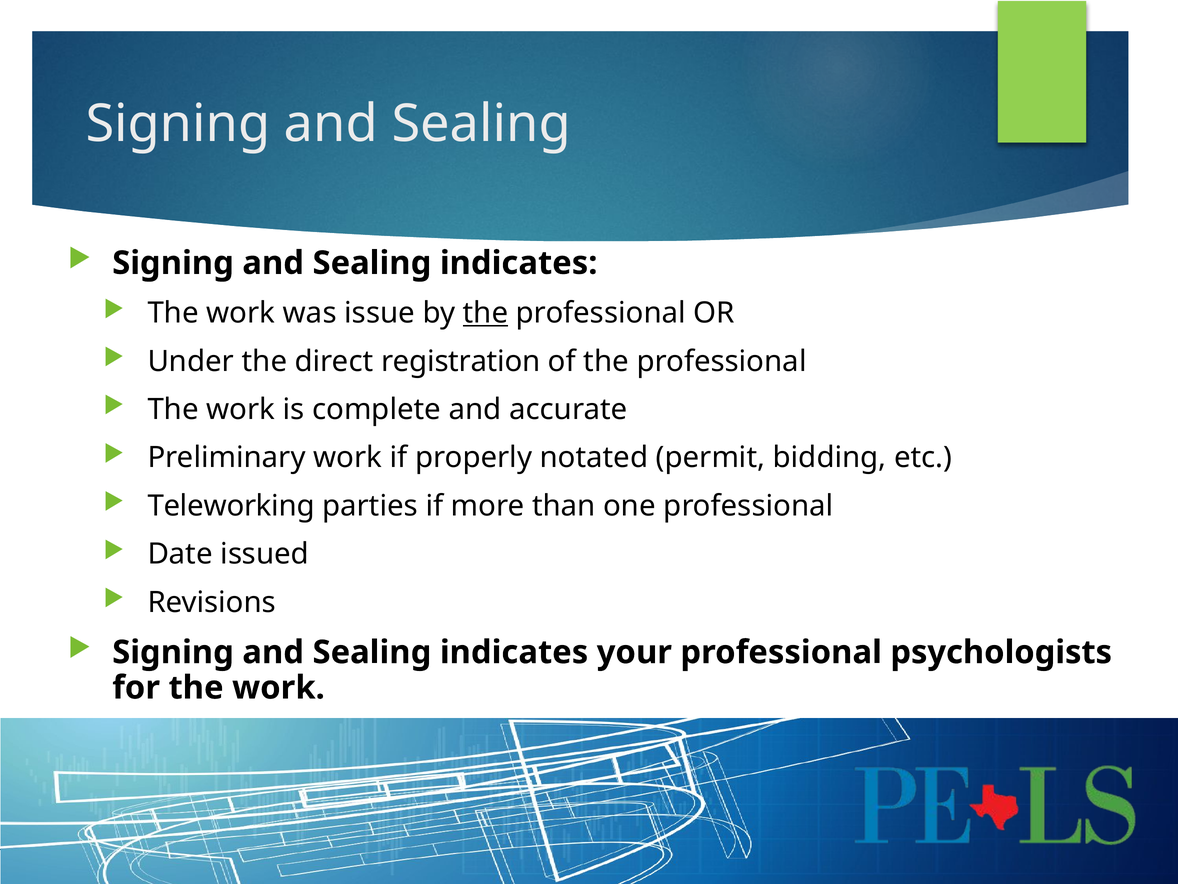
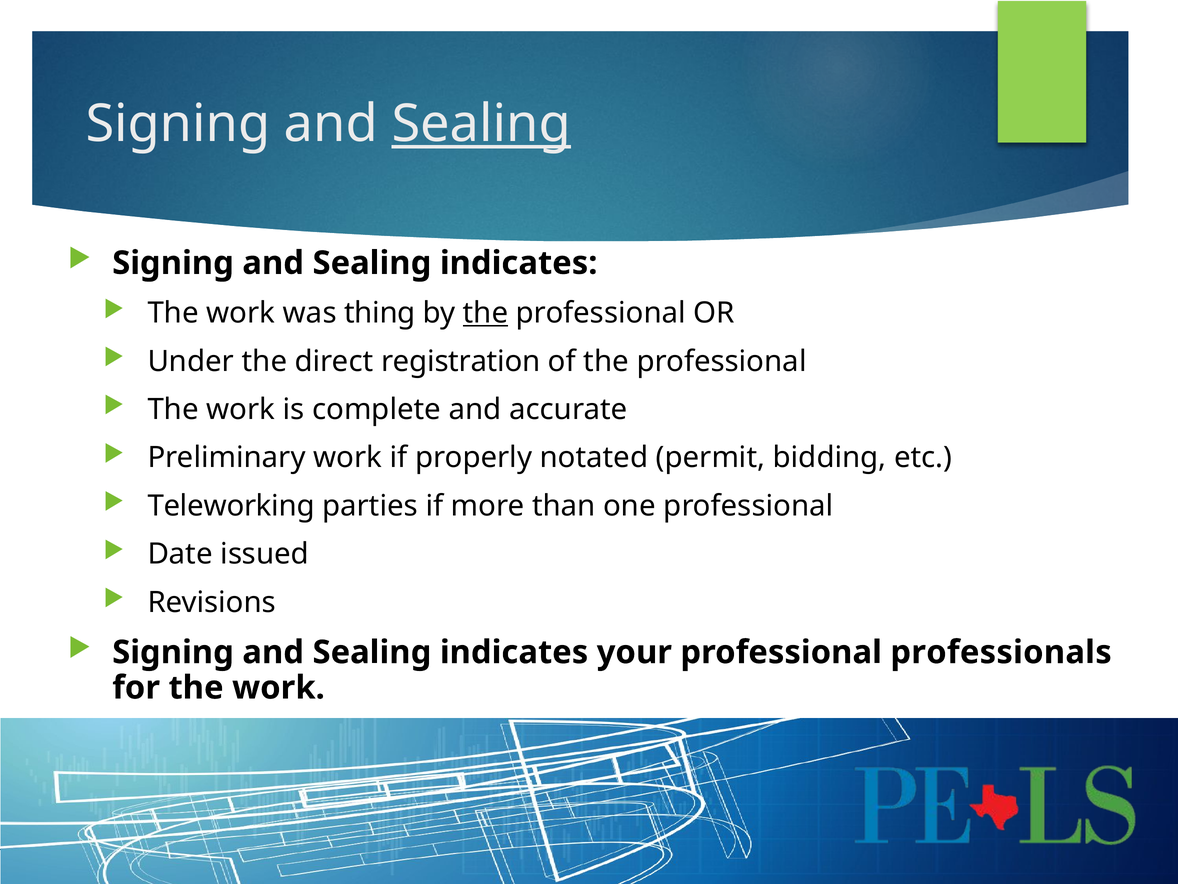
Sealing underline: none -> present (481, 124)
issue: issue -> thing (380, 313)
psychologists: psychologists -> professionals (1001, 652)
